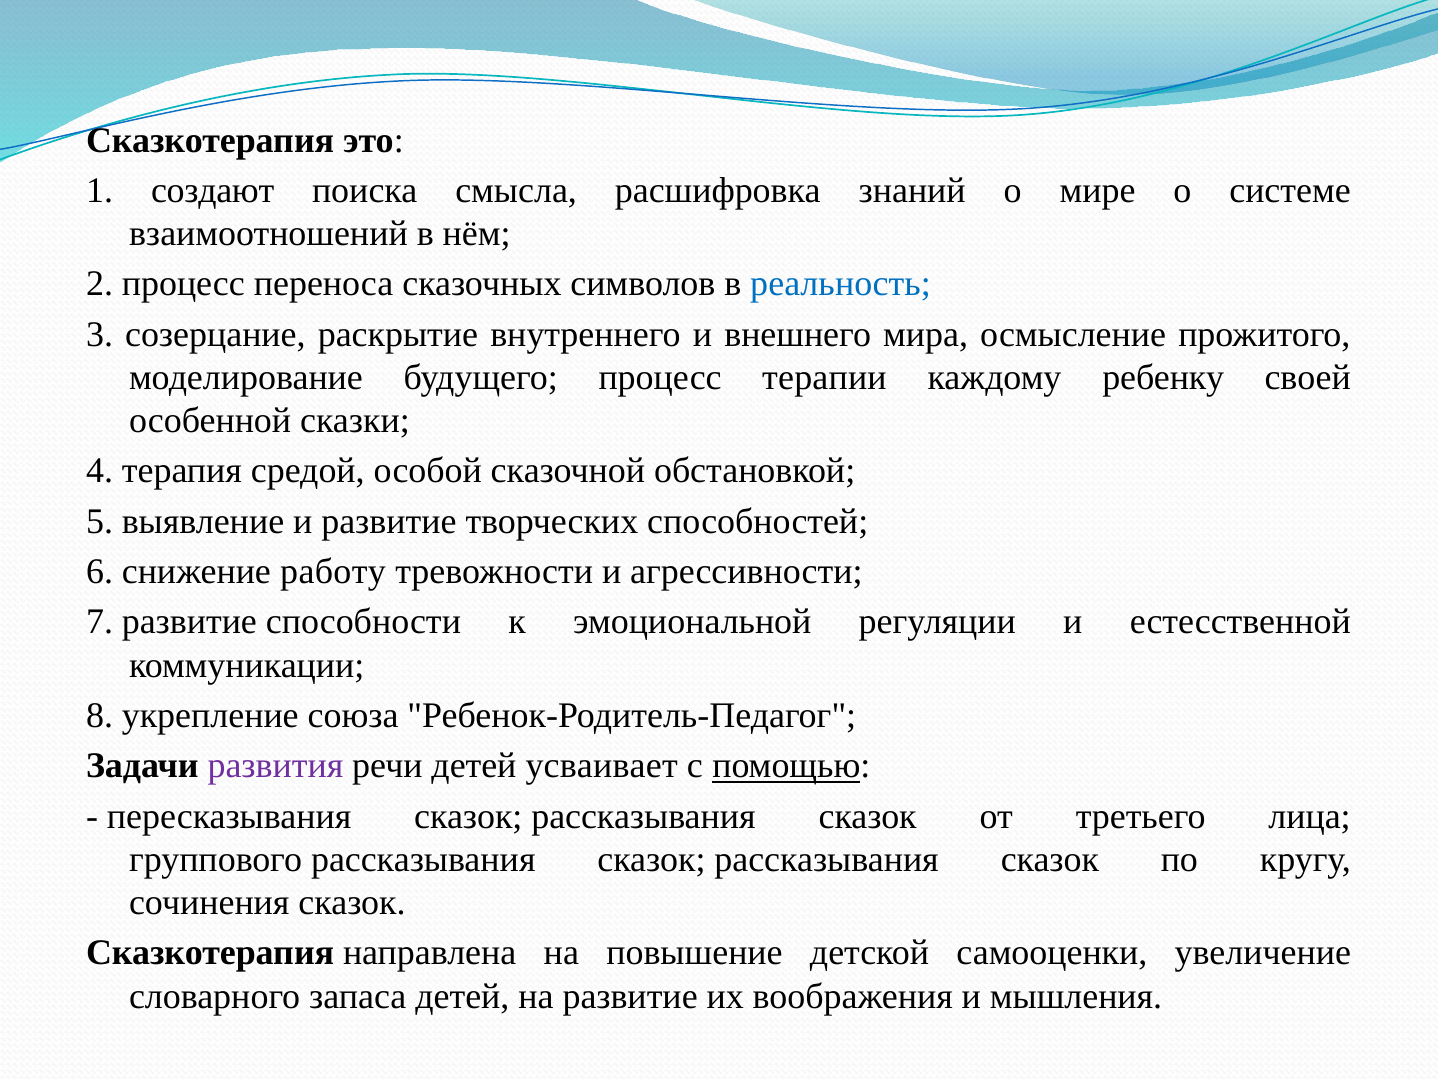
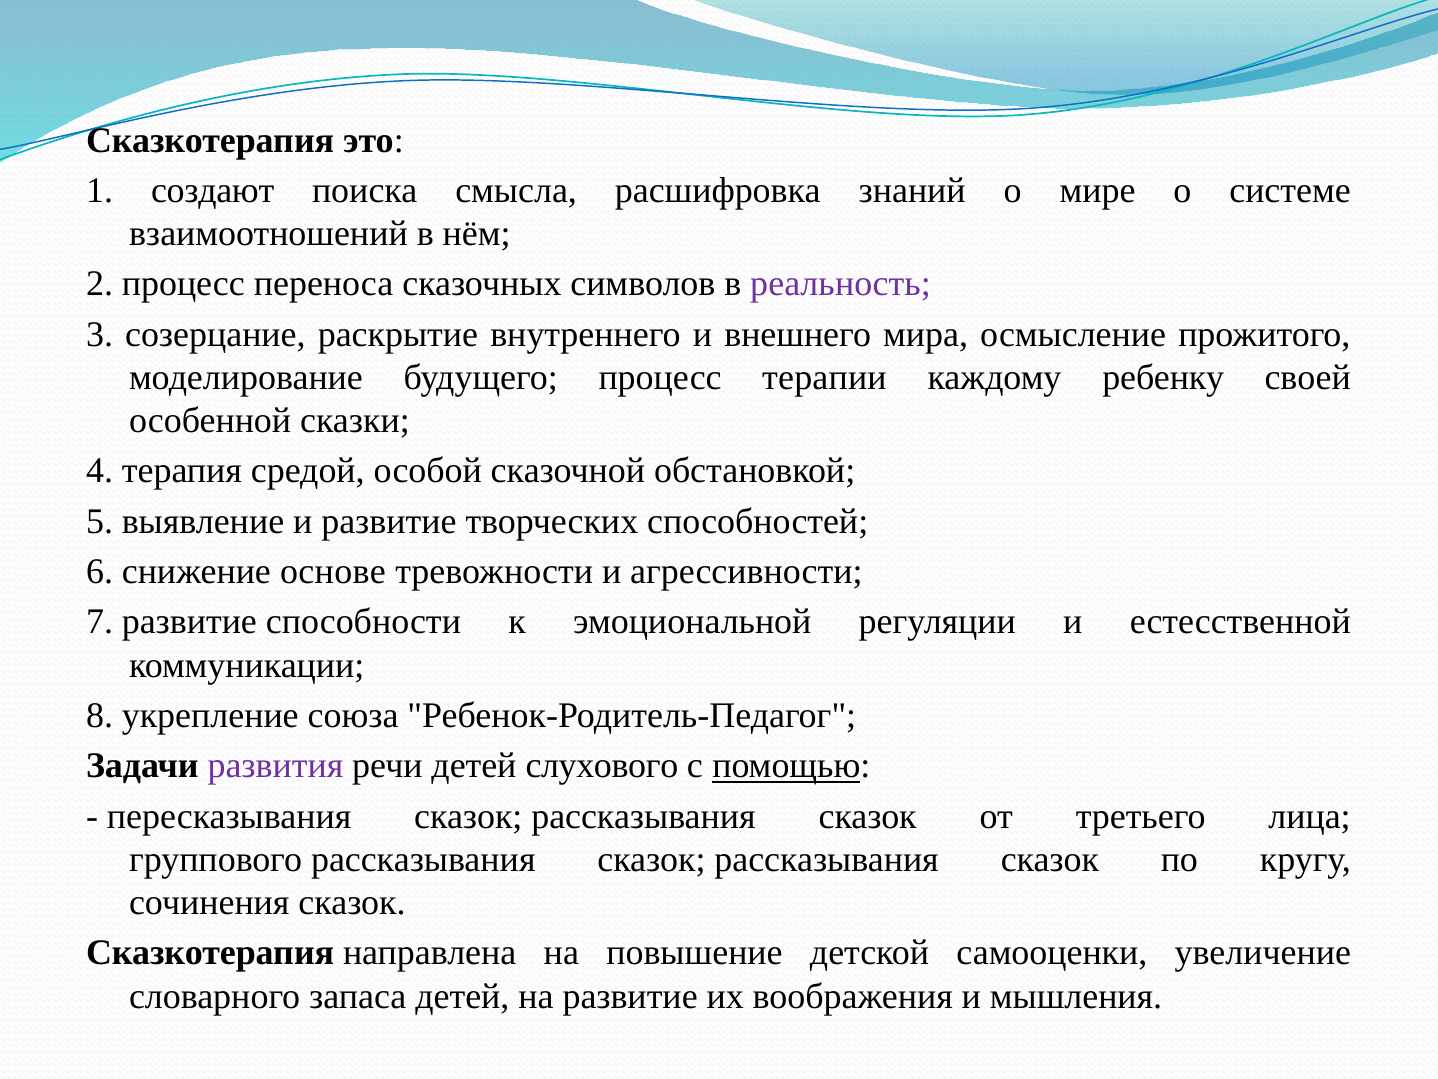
реальность colour: blue -> purple (841, 284)
работу: работу -> основе (333, 571)
усваивает: усваивает -> слухового (602, 766)
